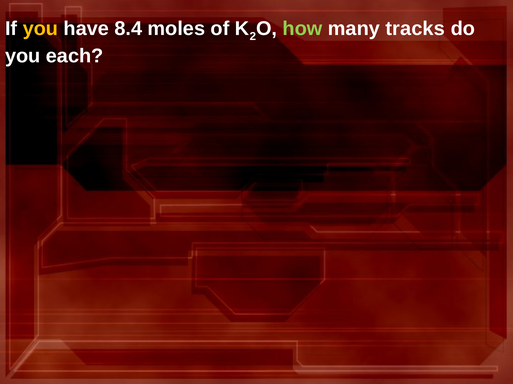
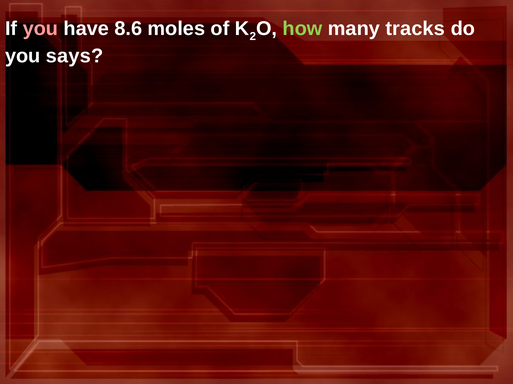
you colour: yellow -> pink (40, 29)
8.4: 8.4 -> 8.6 (128, 29)
each: each -> says (75, 56)
